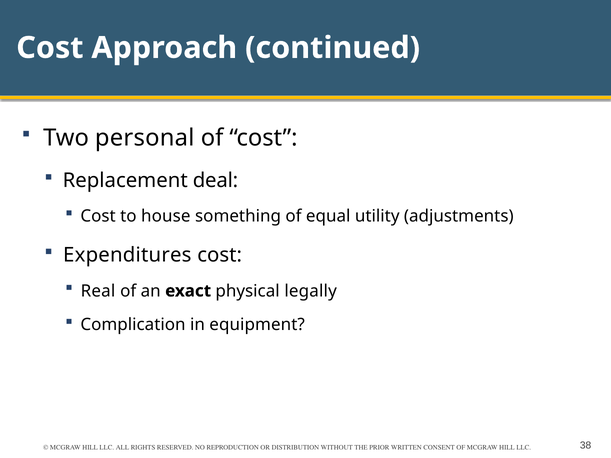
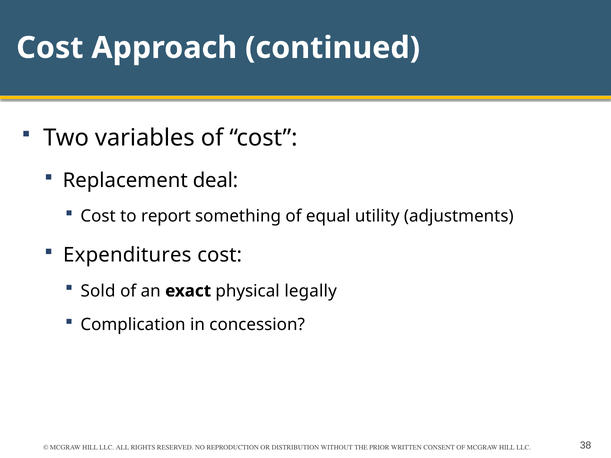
personal: personal -> variables (145, 138)
house: house -> report (166, 216)
Real: Real -> Sold (98, 291)
equipment: equipment -> concession (257, 325)
